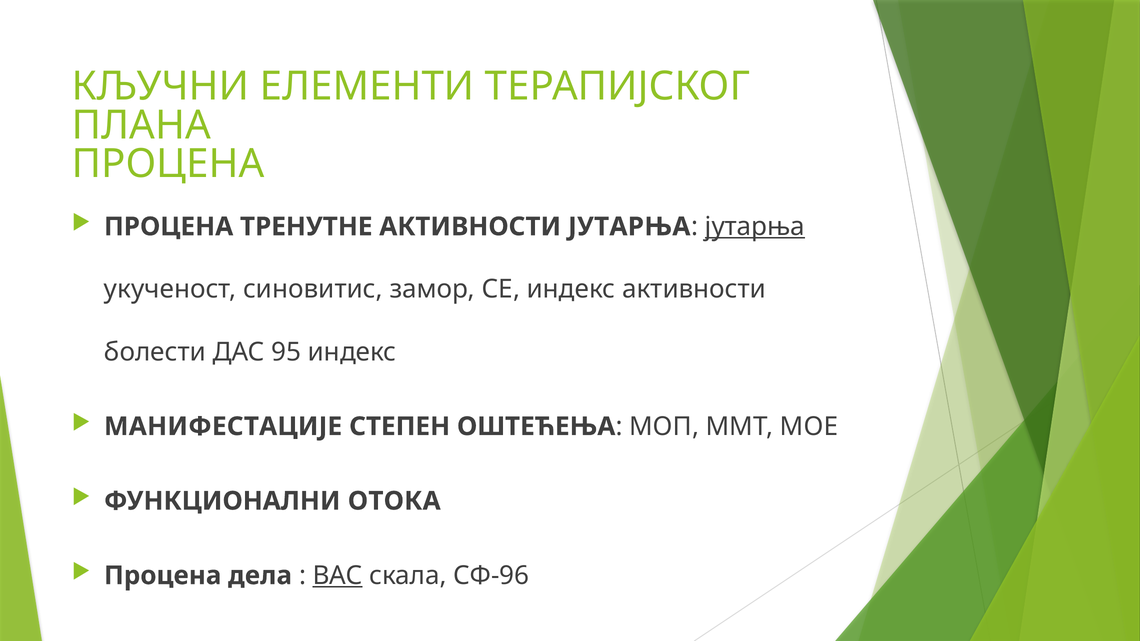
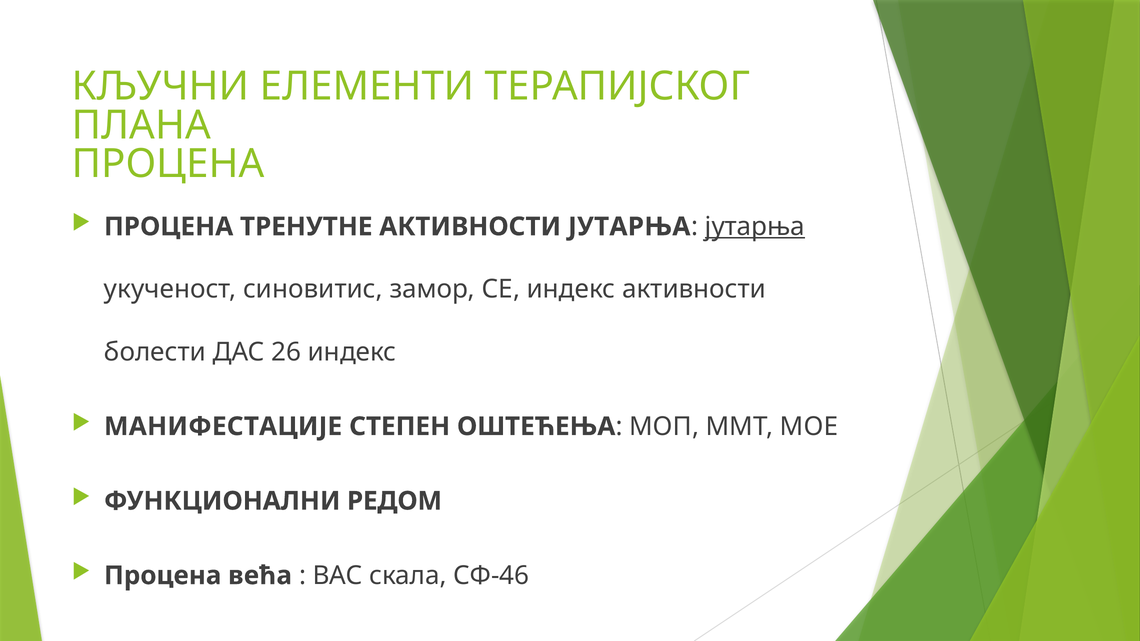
95: 95 -> 26 (286, 352)
ОТОКА: ОТОКА -> РЕДОМ (394, 501)
дела: дела -> већа (260, 576)
ВАС underline: present -> none (338, 576)
СФ-96: СФ-96 -> СФ-46 (491, 576)
